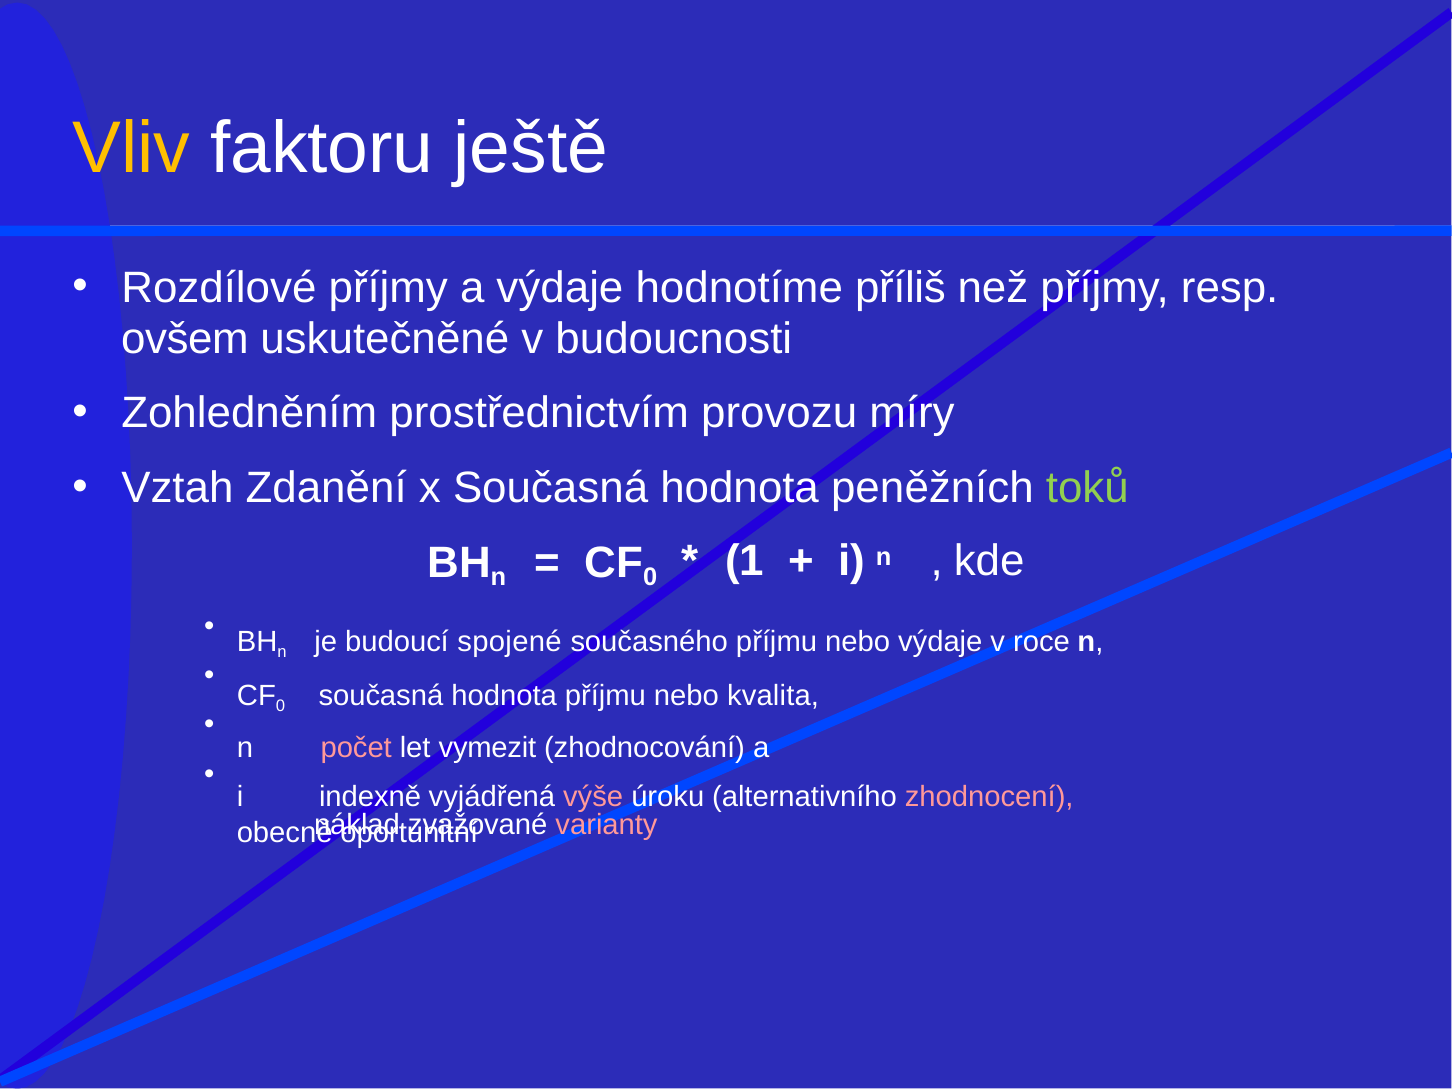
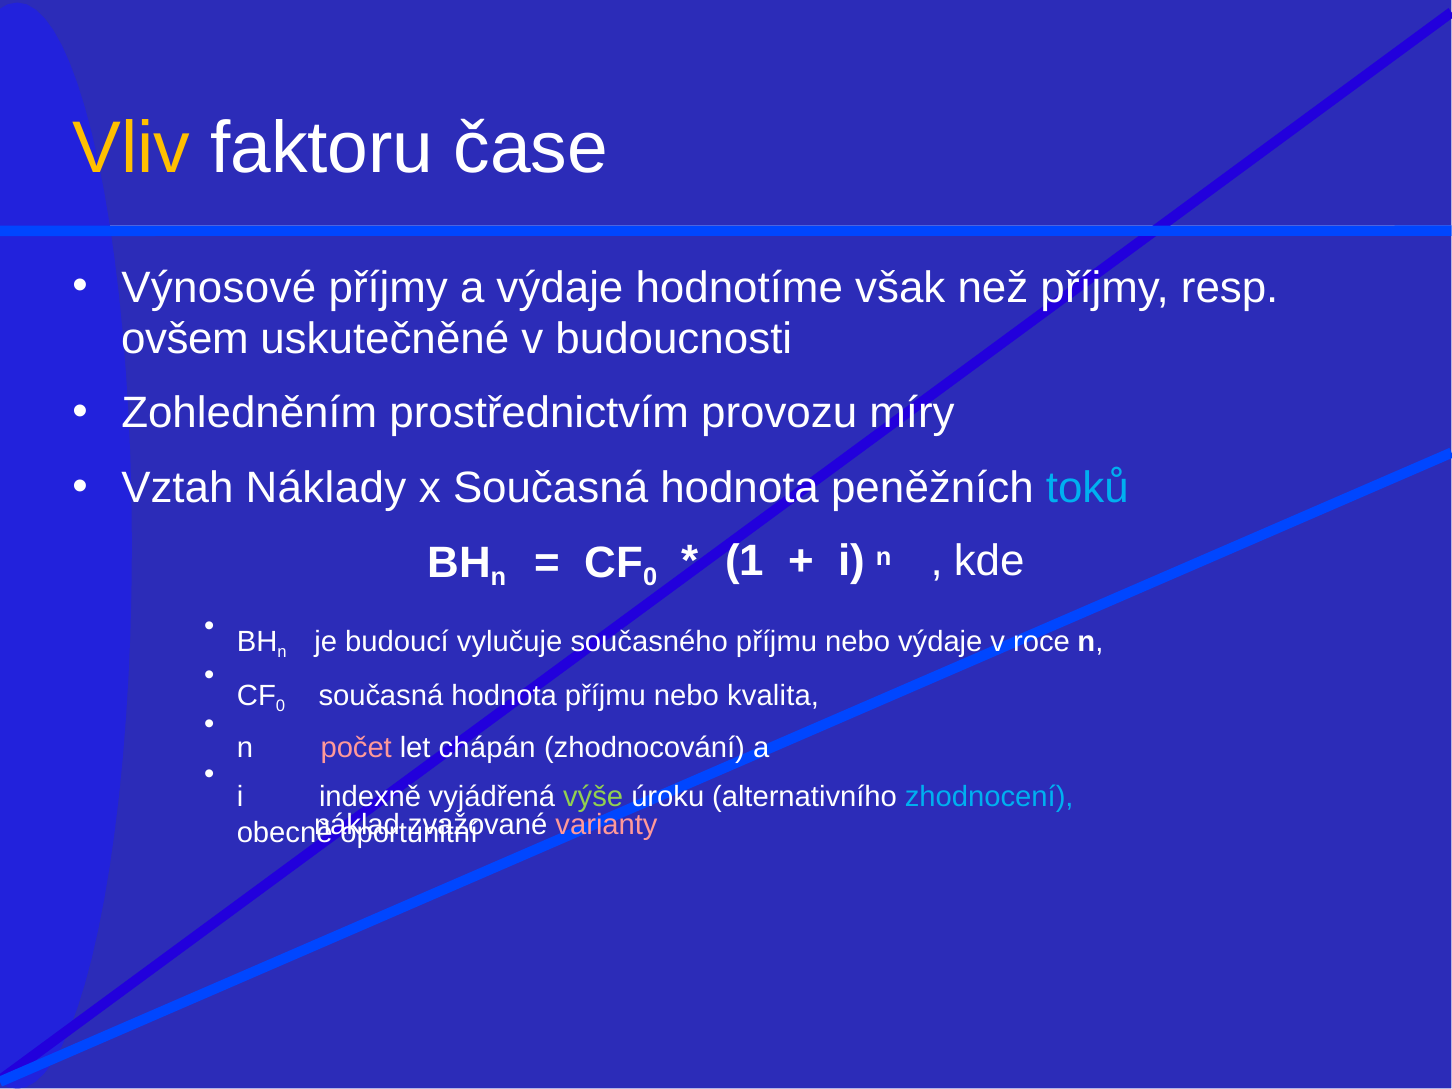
ještě: ještě -> čase (531, 149)
Rozdílové: Rozdílové -> Výnosové (219, 288)
příliš: příliš -> však (900, 288)
Zdanění: Zdanění -> Náklady (326, 488)
toků colour: light green -> light blue (1087, 488)
spojené: spojené -> vylučuje (510, 642)
vymezit: vymezit -> chápán (487, 748)
výše colour: pink -> light green (593, 797)
zhodnocení colour: pink -> light blue (989, 797)
